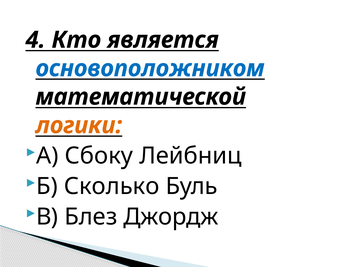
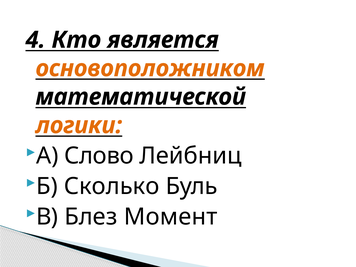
основоположником colour: blue -> orange (150, 68)
Сбоку: Сбоку -> Слово (99, 156)
Джордж: Джордж -> Момент (171, 217)
